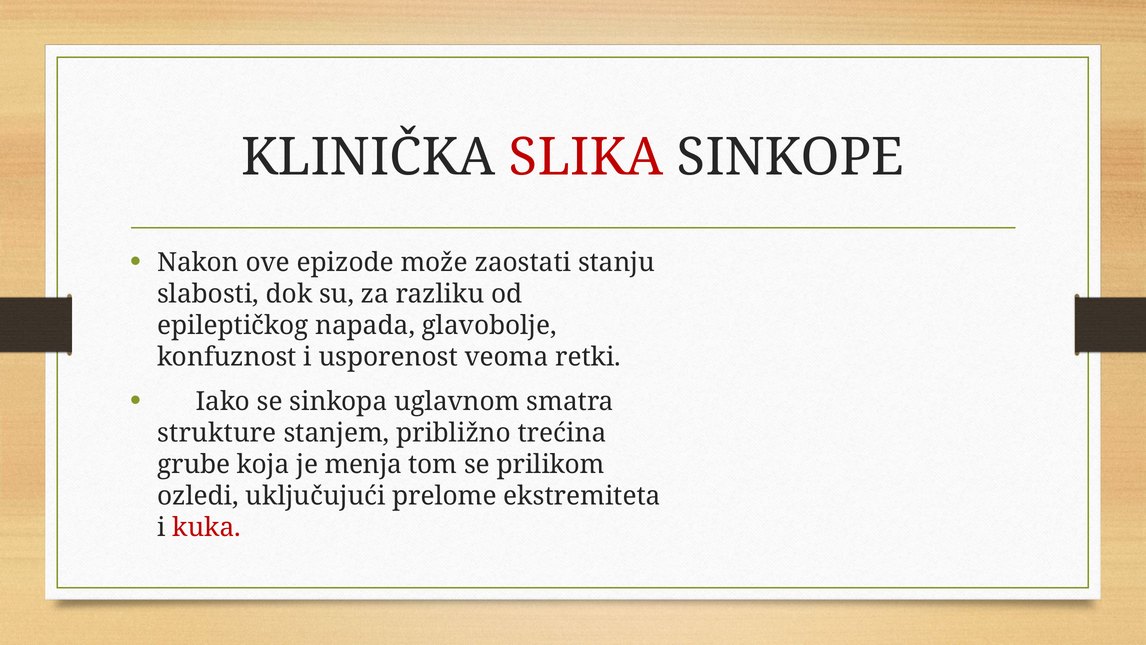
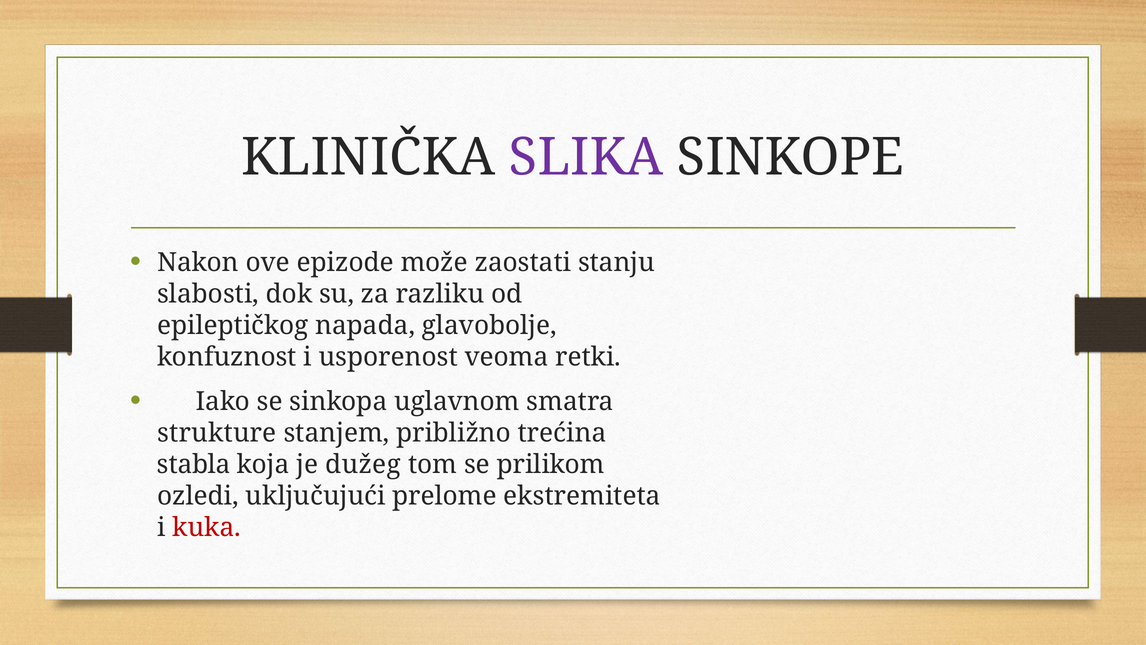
SLIKA colour: red -> purple (586, 157)
grube: grube -> stabla (194, 464)
menja: menja -> dužeg (363, 464)
